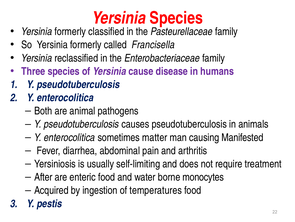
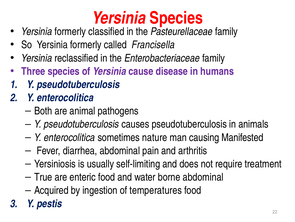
matter: matter -> nature (155, 137)
After: After -> True (43, 177)
borne monocytes: monocytes -> abdominal (203, 177)
